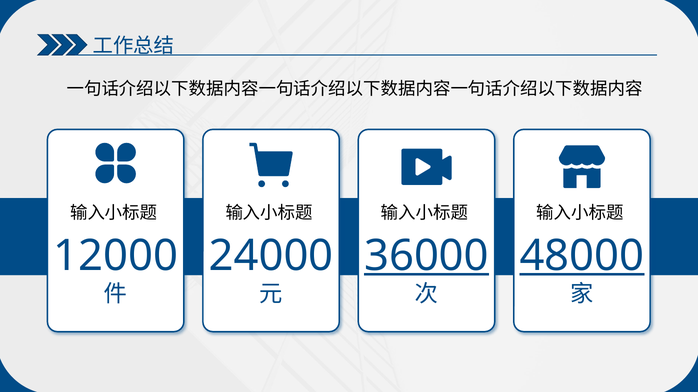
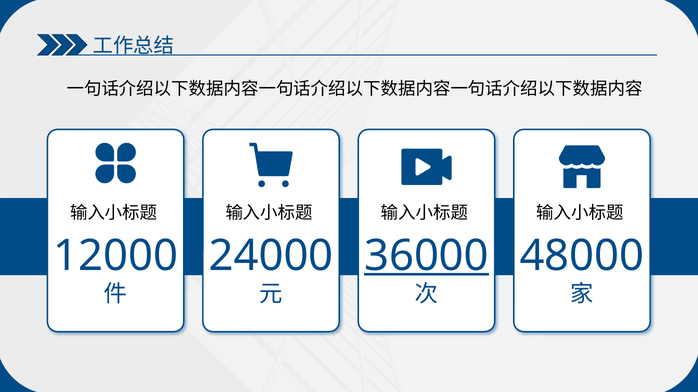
48000 underline: present -> none (582, 256)
